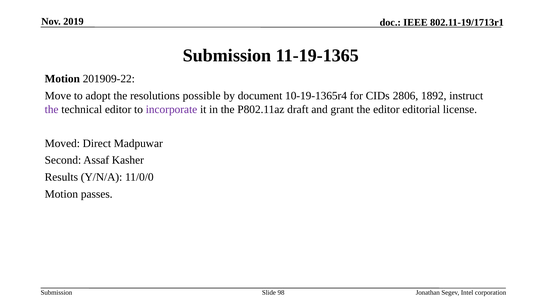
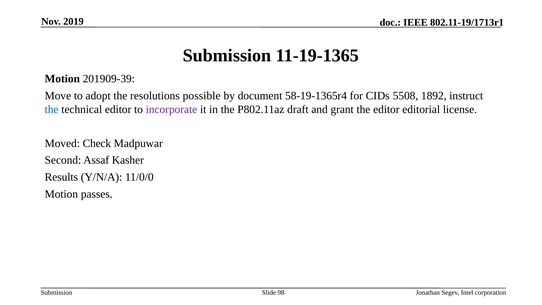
201909-22: 201909-22 -> 201909-39 (109, 79)
10-19-1365r4: 10-19-1365r4 -> 58-19-1365r4 (316, 96)
2806: 2806 -> 5508 (406, 96)
the colour: purple -> blue (52, 109)
Direct: Direct -> Check (97, 143)
